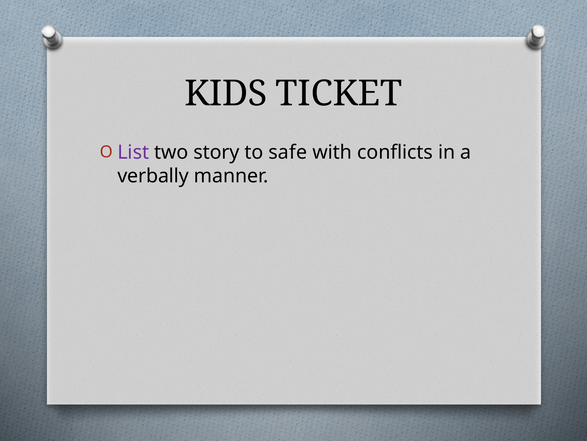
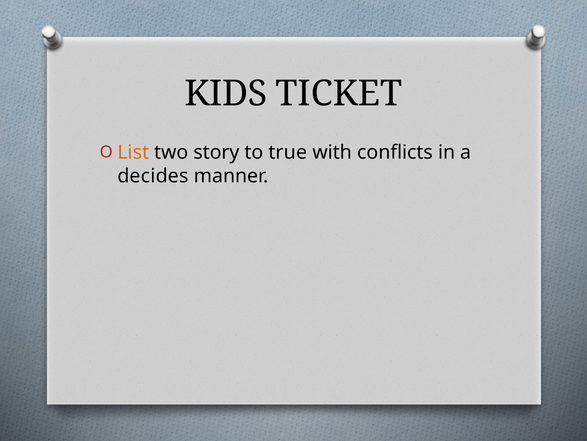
List colour: purple -> orange (133, 152)
safe: safe -> true (288, 152)
verbally: verbally -> decides (153, 176)
